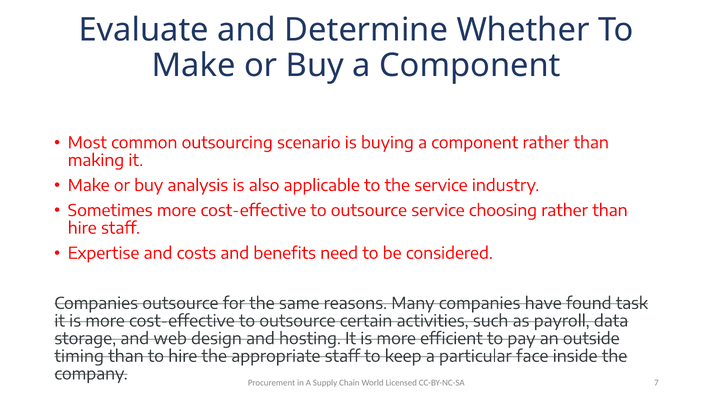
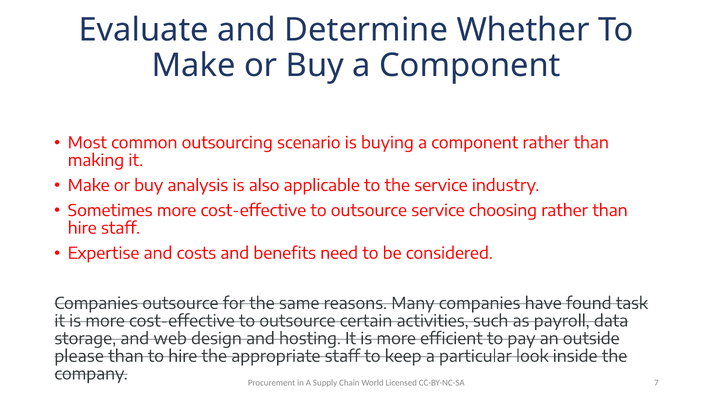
timing: timing -> please (79, 356)
face: face -> look (532, 356)
